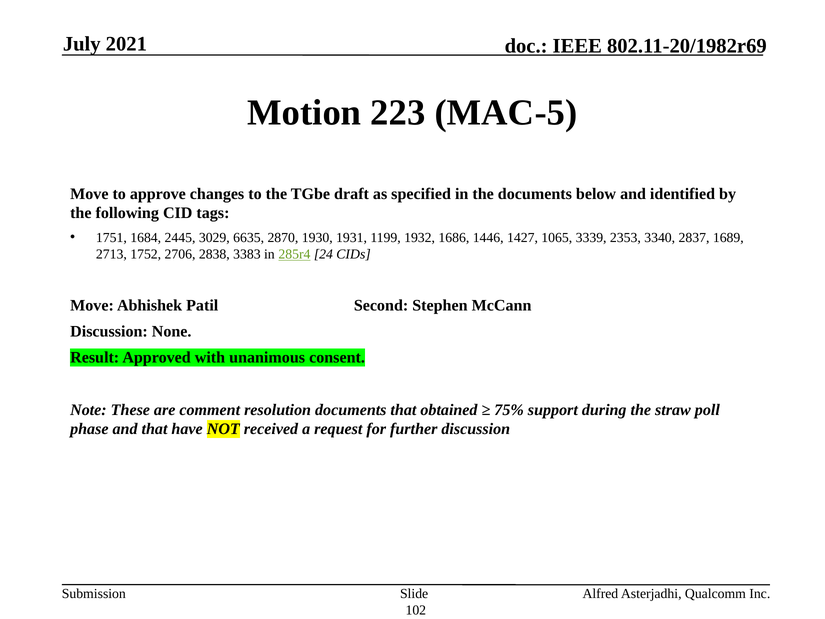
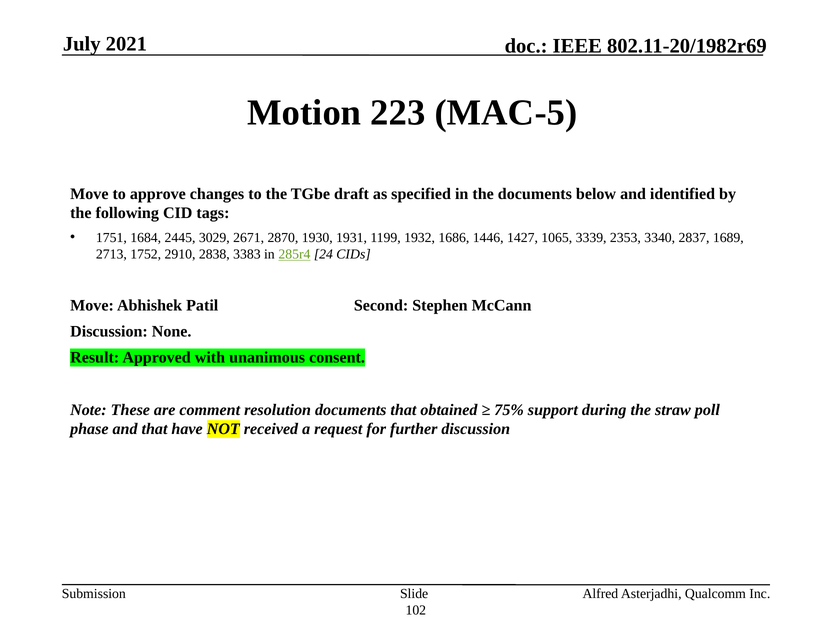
6635: 6635 -> 2671 (249, 238)
2706: 2706 -> 2910 (180, 254)
